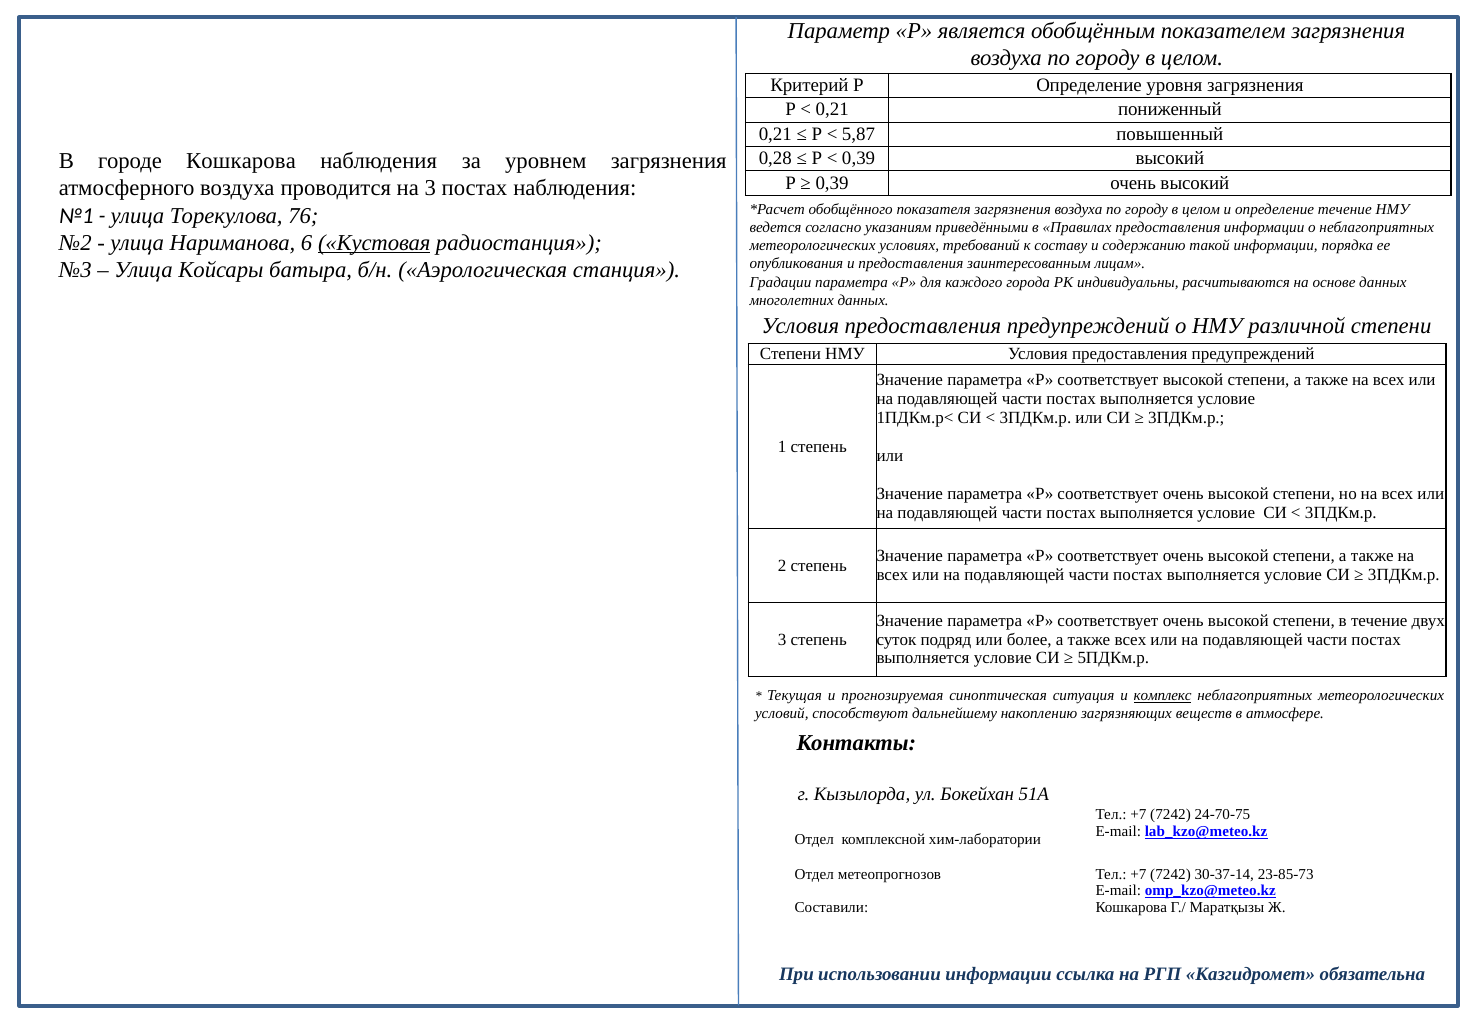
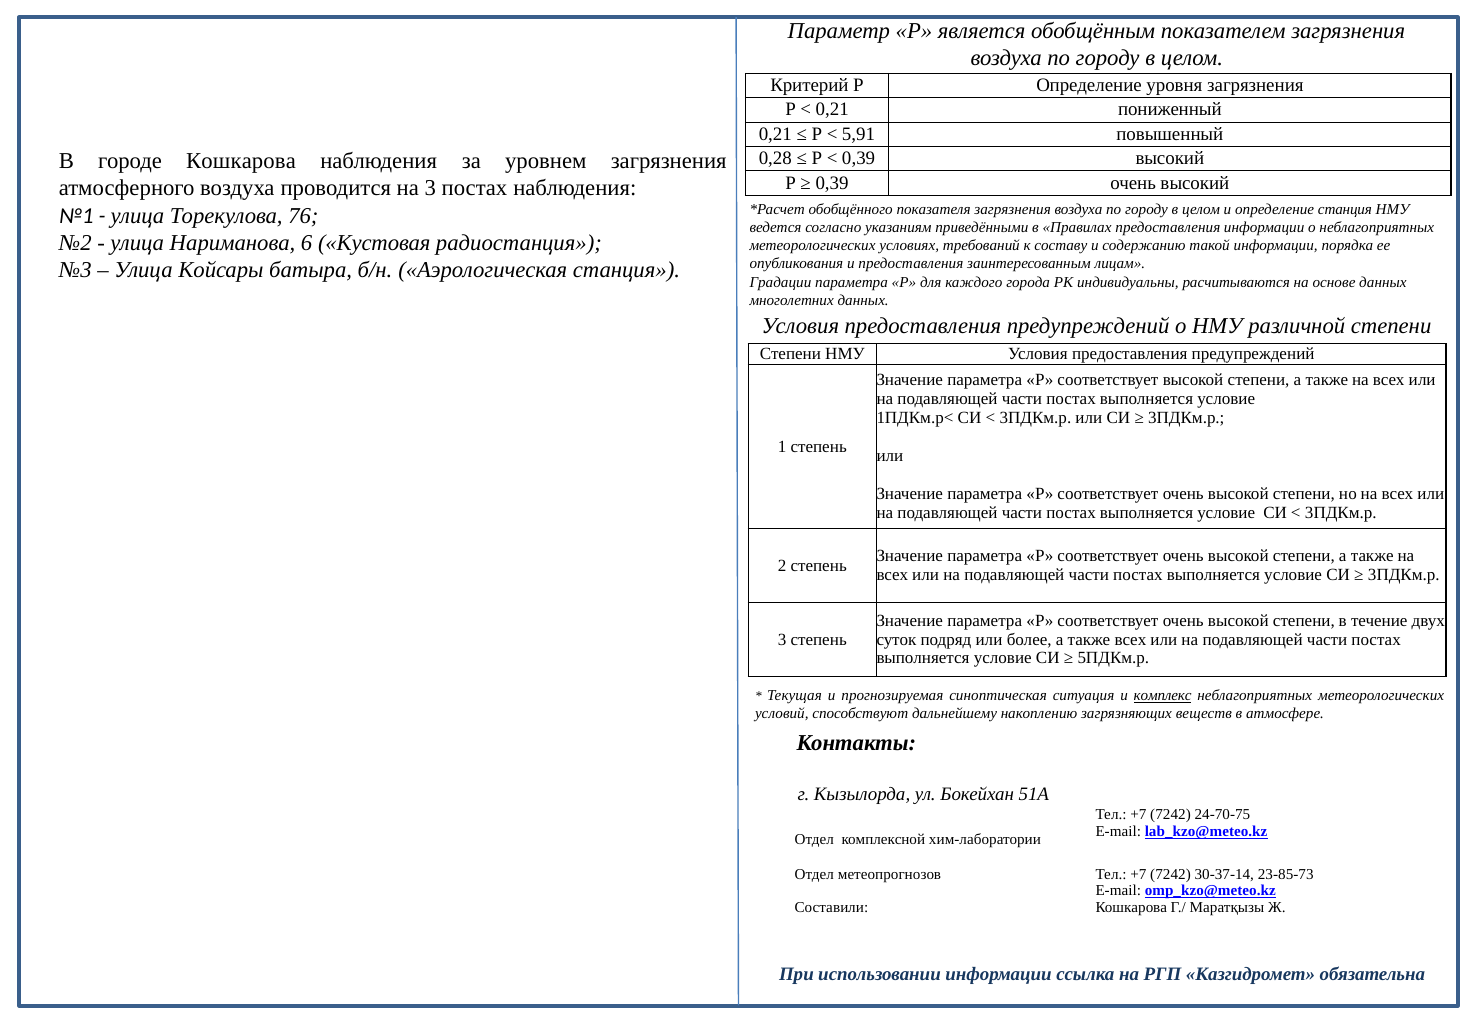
5,87: 5,87 -> 5,91 (859, 134)
определение течение: течение -> станция (1345, 209)
Кустовая underline: present -> none (374, 243)
